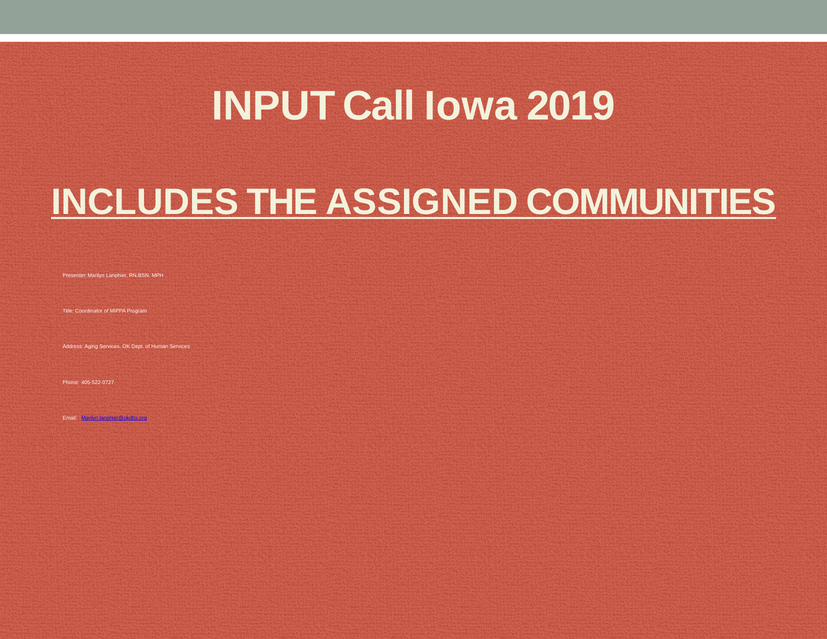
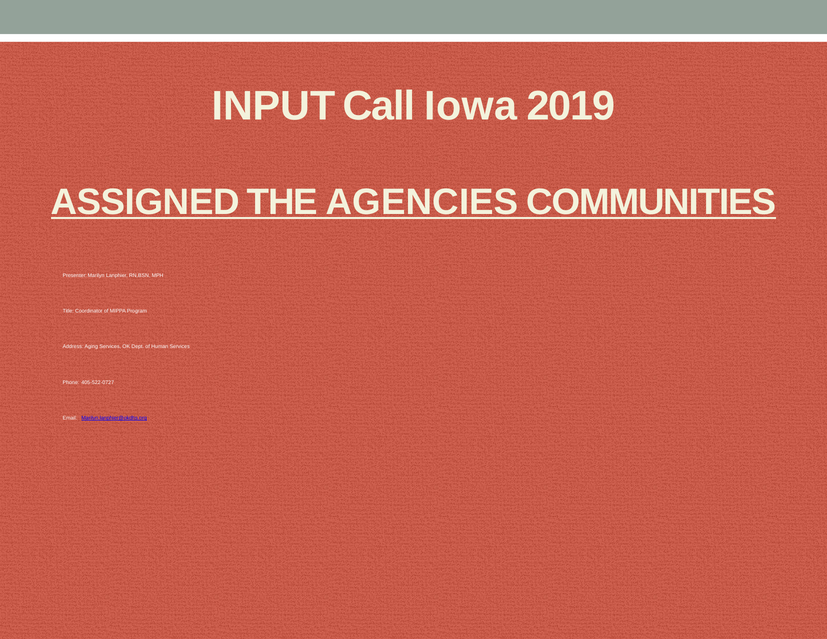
INCLUDES: INCLUDES -> ASSIGNED (145, 202)
ASSIGNED: ASSIGNED -> AGENCIES (422, 202)
